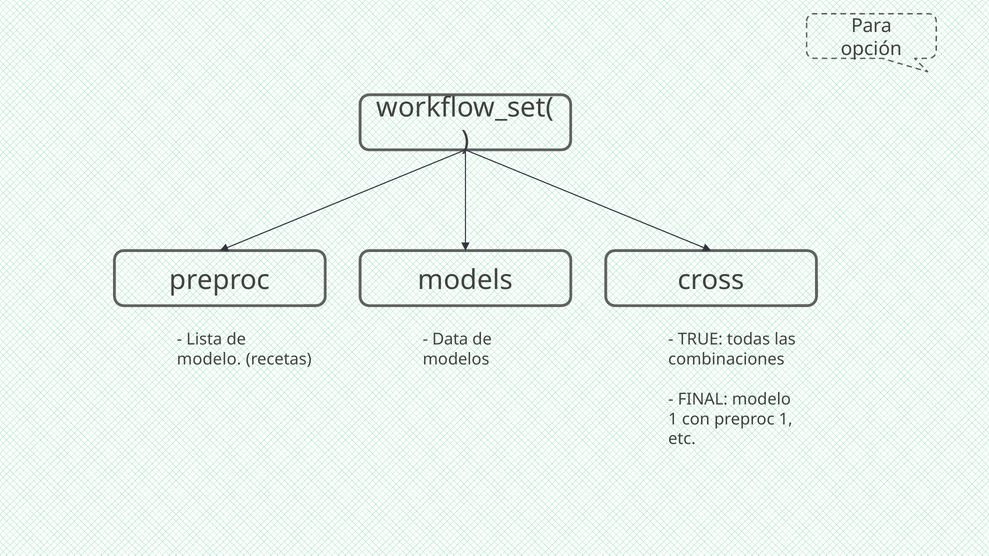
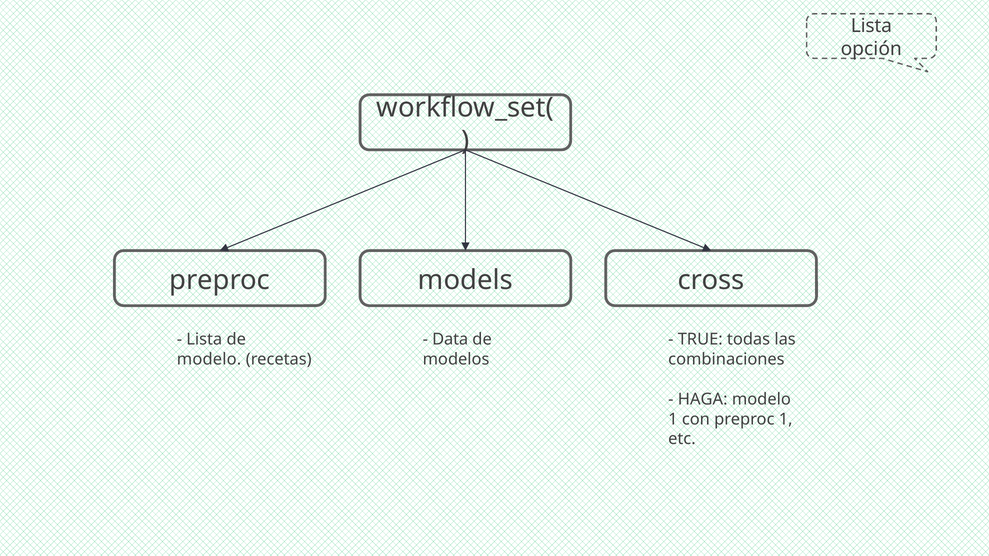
Para: Para -> Lista (871, 26)
FINAL: FINAL -> HAGA (703, 400)
